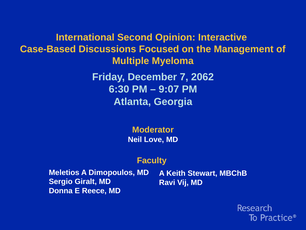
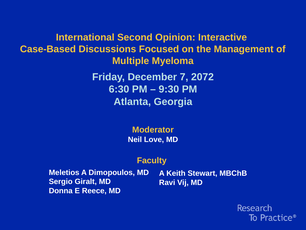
2062: 2062 -> 2072 (202, 77)
9:07: 9:07 -> 9:30 (169, 89)
